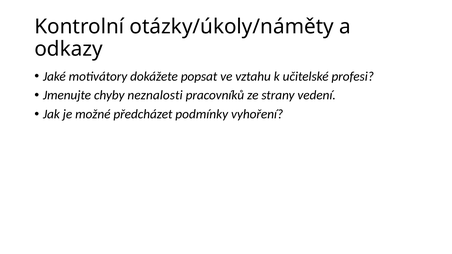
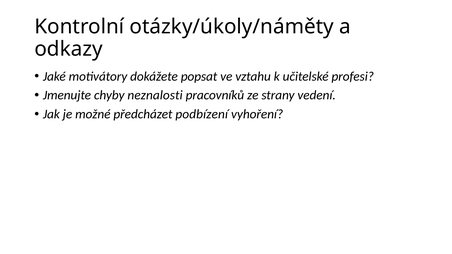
podmínky: podmínky -> podbízení (202, 114)
